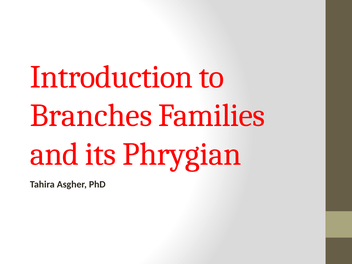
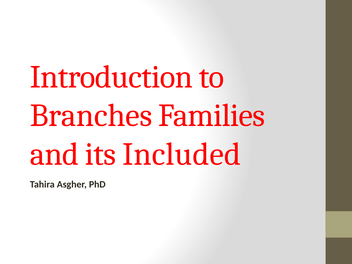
Phrygian: Phrygian -> Included (182, 154)
